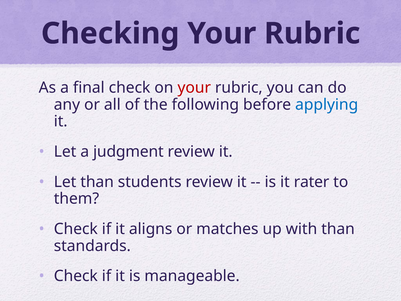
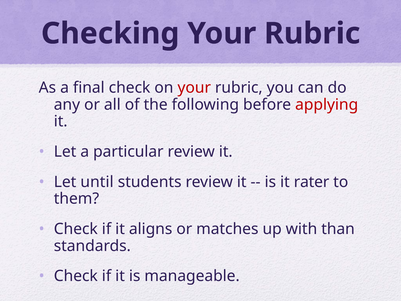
applying colour: blue -> red (327, 104)
judgment: judgment -> particular (128, 152)
Let than: than -> until (97, 182)
